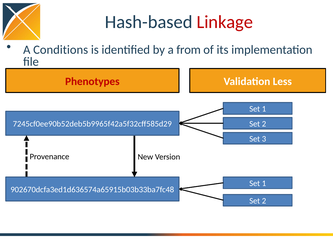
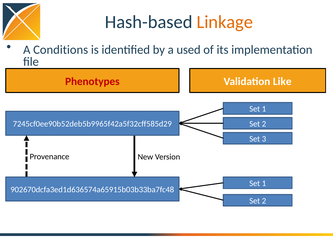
Linkage colour: red -> orange (225, 22)
from: from -> used (189, 50)
Less: Less -> Like (282, 81)
